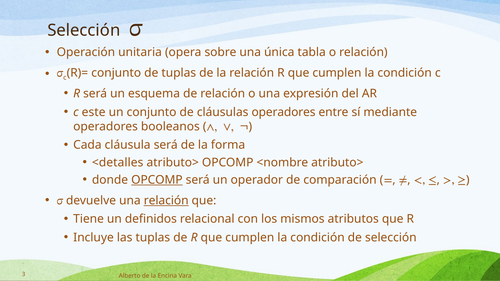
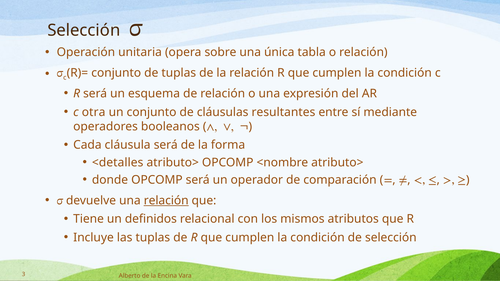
este: este -> otra (94, 112)
cláusulas operadores: operadores -> resultantes (283, 112)
OPCOMP underline: present -> none (157, 180)
